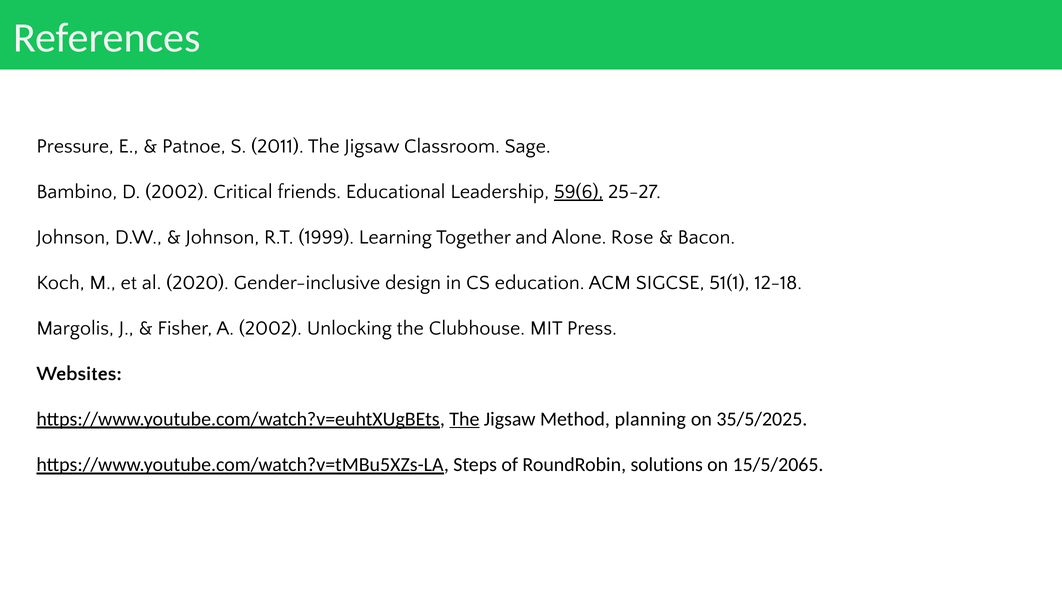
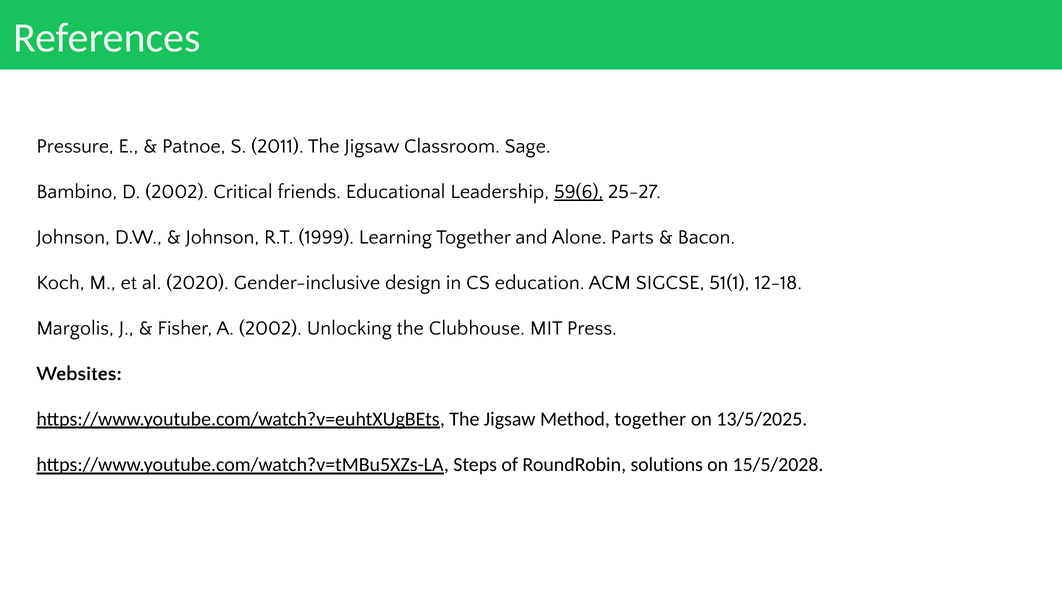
Rose: Rose -> Parts (632, 237)
The underline: present -> none (464, 419)
Method planning: planning -> together (650, 419)
35/5/2025: 35/5/2025 -> 13/5/2025 (762, 419)
15/5/2065: 15/5/2065 -> 15/5/2028 (778, 465)
